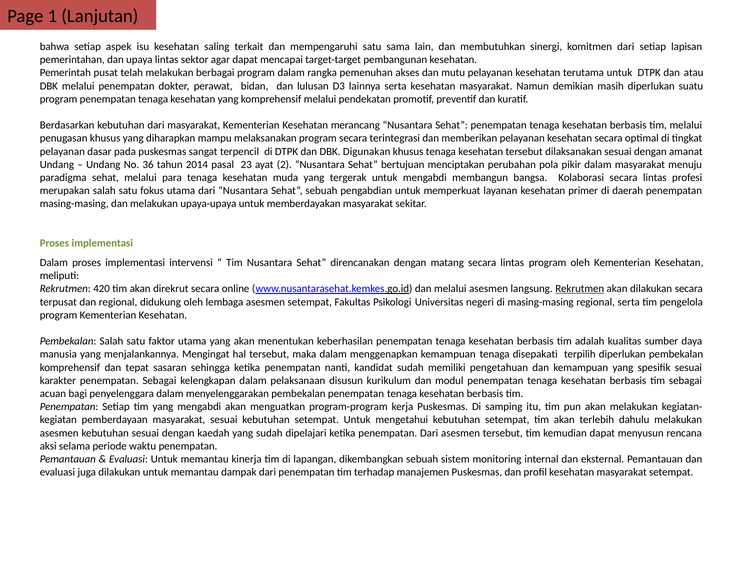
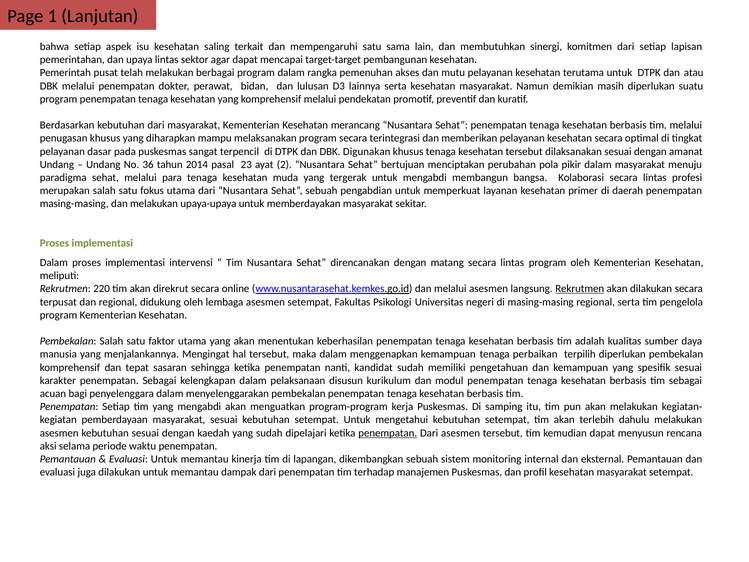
420: 420 -> 220 (102, 289)
disepakati: disepakati -> perbaikan (535, 354)
penempatan underline: none -> present (388, 433)
